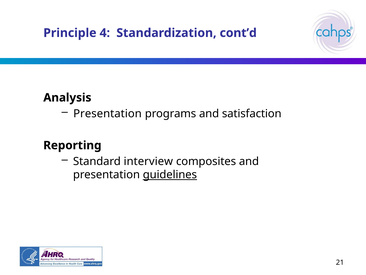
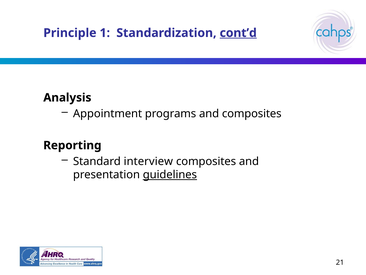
4: 4 -> 1 (105, 33)
cont’d underline: none -> present (238, 33)
Presentation: Presentation -> Appointment (108, 113)
and satisfaction: satisfaction -> composites (252, 113)
